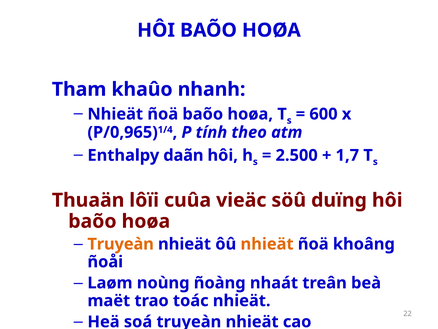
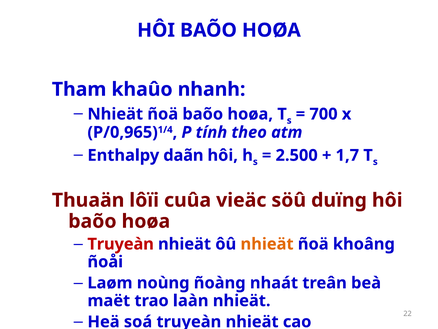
600: 600 -> 700 (323, 114)
Truyeàn colour: orange -> red (121, 244)
toác: toác -> laàn (191, 300)
